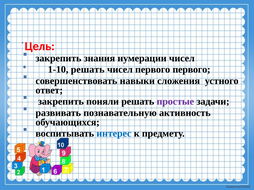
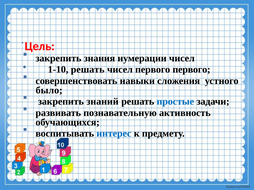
ответ: ответ -> было (49, 90)
поняли: поняли -> знаний (102, 102)
простые colour: purple -> blue (175, 102)
